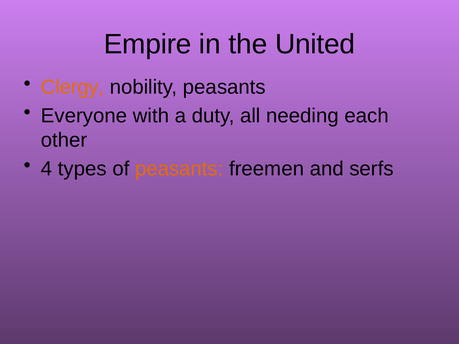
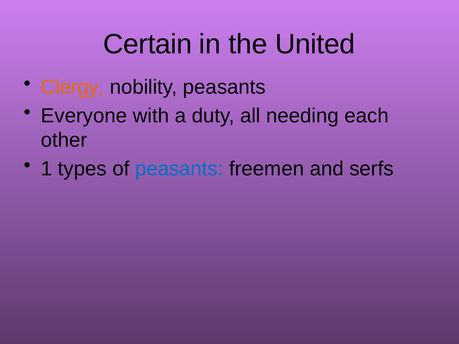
Empire: Empire -> Certain (148, 44)
4: 4 -> 1 (47, 169)
peasants colour: orange -> blue (179, 169)
